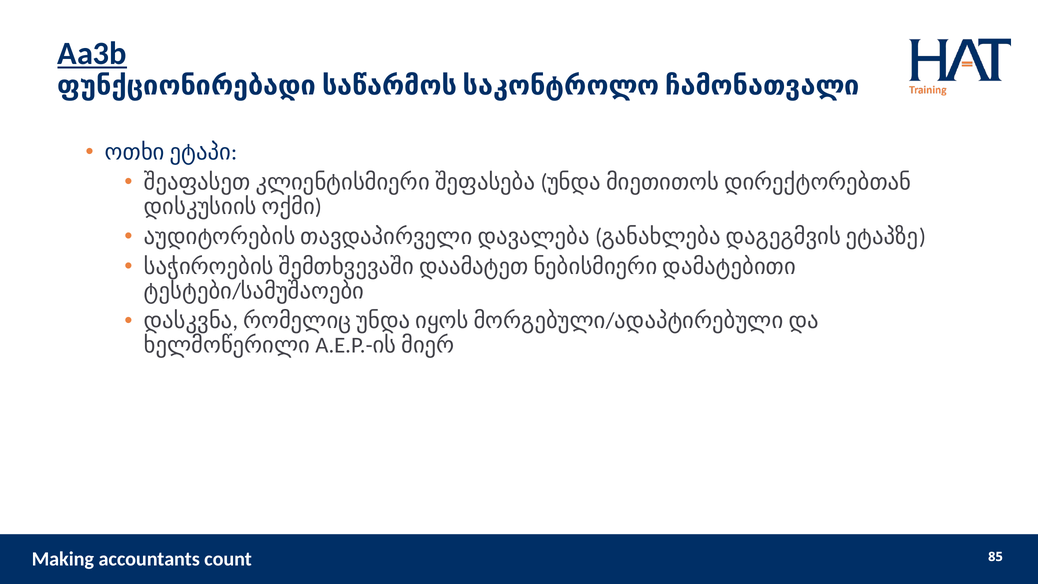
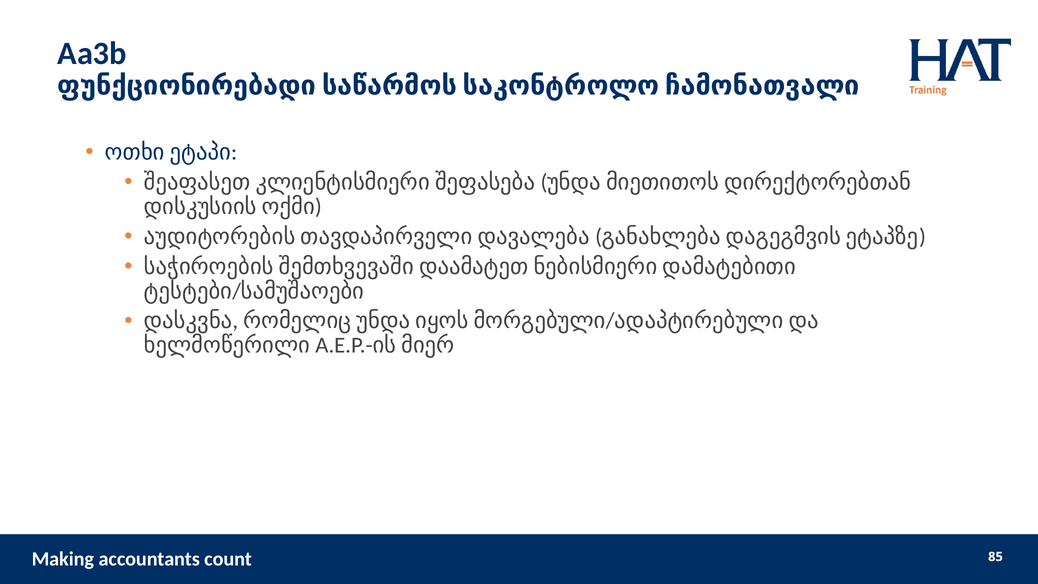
Aa3b underline: present -> none (92, 54)
